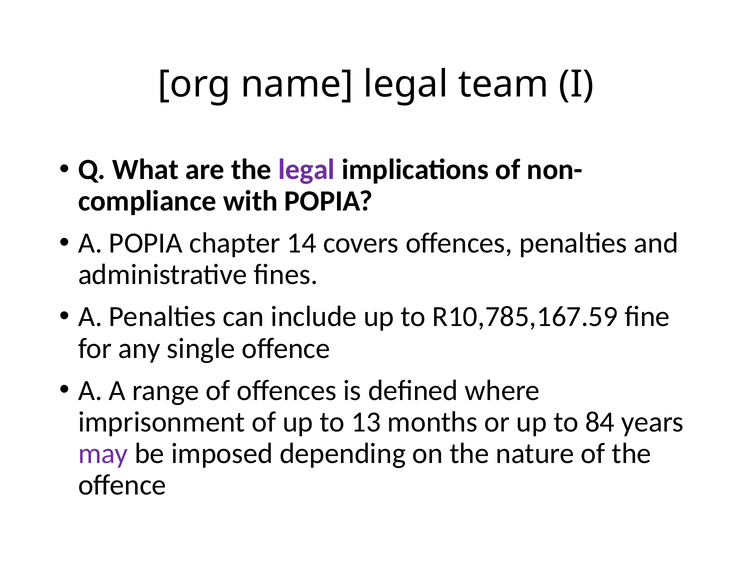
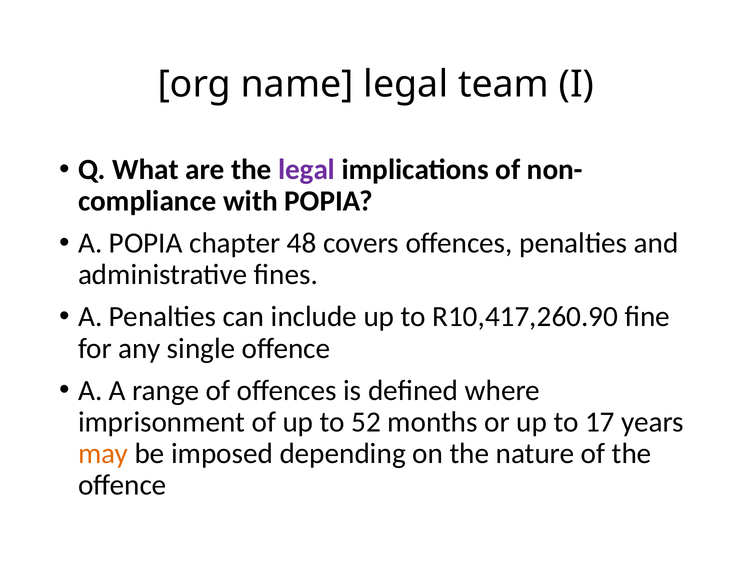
14: 14 -> 48 (302, 243)
R10,785,167.59: R10,785,167.59 -> R10,417,260.90 (525, 317)
13: 13 -> 52 (366, 422)
84: 84 -> 17 (600, 422)
may colour: purple -> orange (103, 454)
